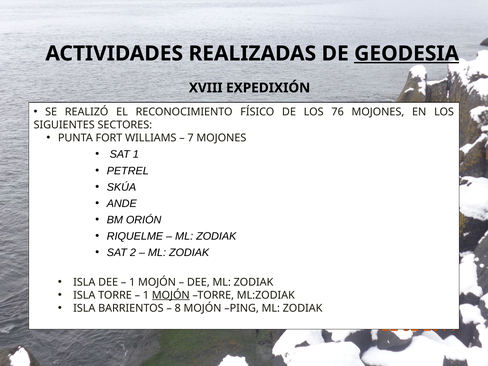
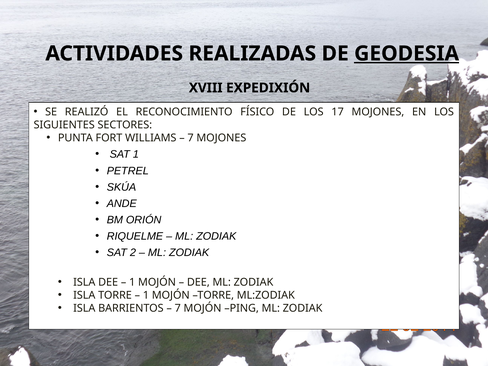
76: 76 -> 17 (338, 112)
MOJÓN underline: present -> none (171, 295)
8: 8 -> 7 (178, 308)
